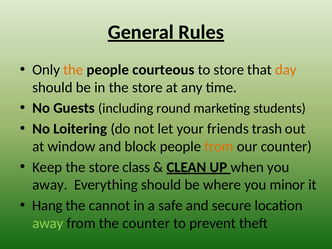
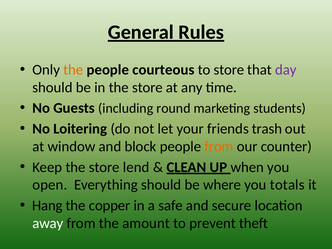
day colour: orange -> purple (286, 70)
class: class -> lend (136, 167)
away: away -> open (50, 185)
minor: minor -> totals (287, 185)
cannot: cannot -> copper (110, 206)
away colour: light green -> white (48, 223)
the counter: counter -> amount (146, 223)
